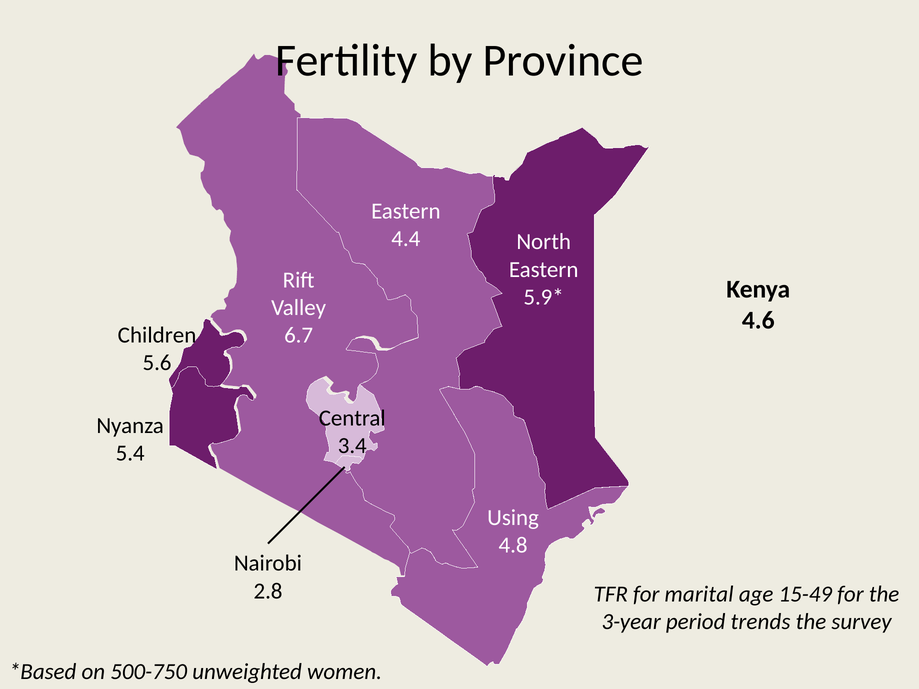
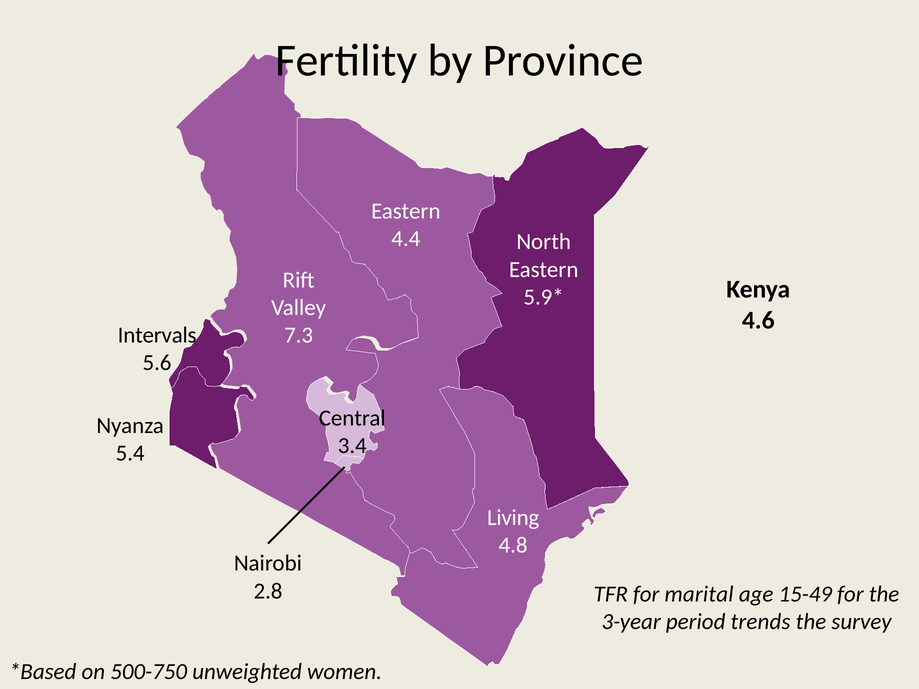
Children: Children -> Intervals (157, 335)
6.7: 6.7 -> 7.3 (299, 335)
Using: Using -> Living (513, 518)
